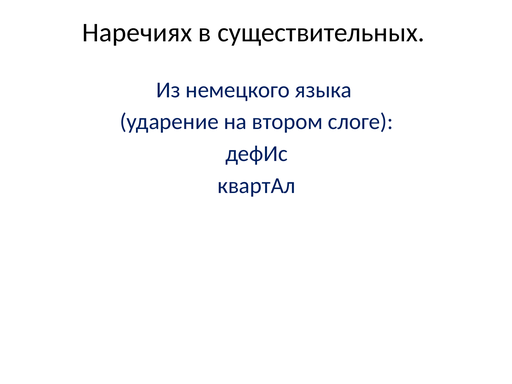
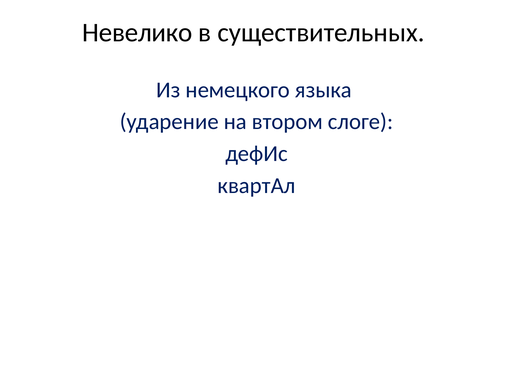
Наречиях: Наречиях -> Невелико (137, 33)
